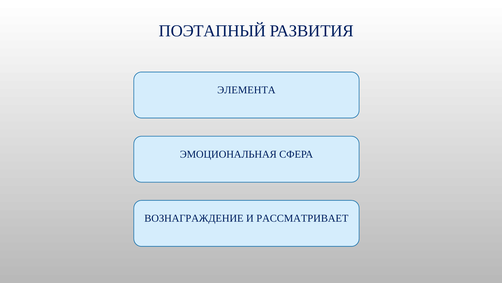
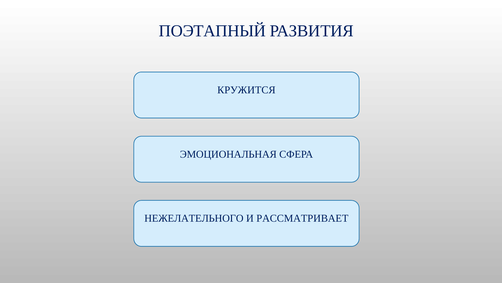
ЭЛЕМЕНТА: ЭЛЕМЕНТА -> КРУЖИТСЯ (246, 90)
ВОЗНАГРАЖДЕНИЕ: ВОЗНАГРАЖДЕНИЕ -> НЕЖЕЛАТЕЛЬНОГО (194, 218)
